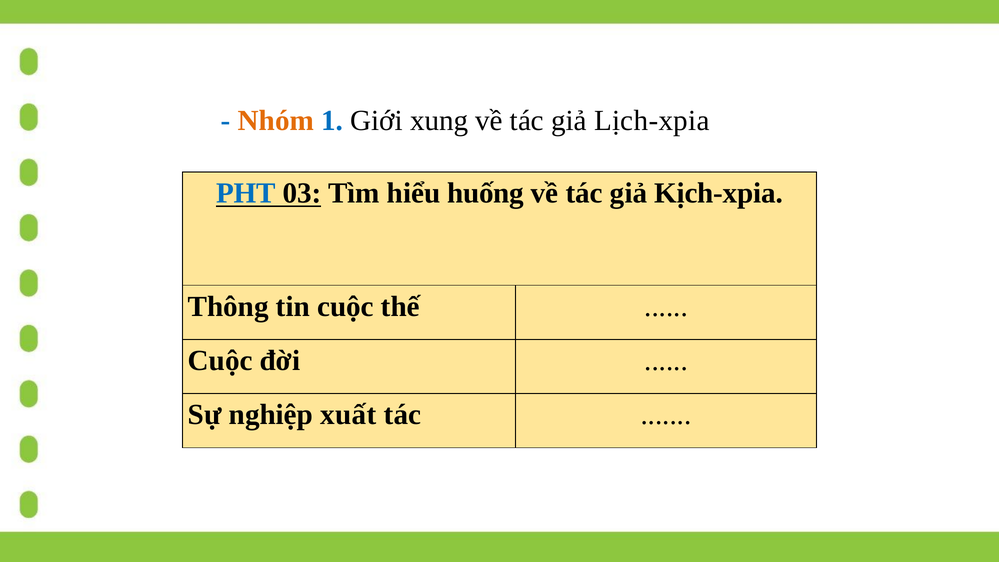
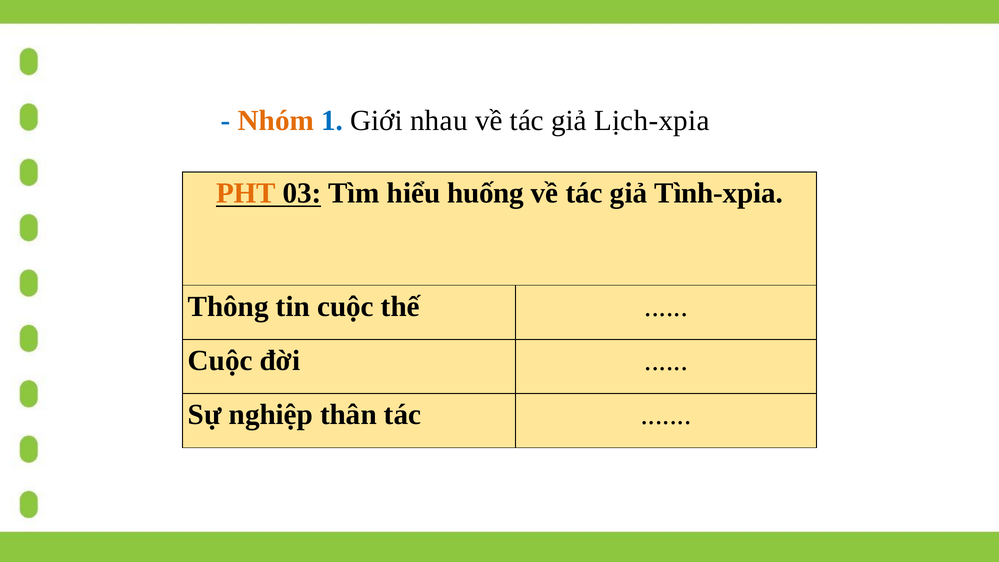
xung: xung -> nhau (439, 120)
PHT colour: blue -> orange (246, 193)
Kịch-xpia: Kịch-xpia -> Tình-xpia (719, 193)
xuất: xuất -> thân (348, 415)
